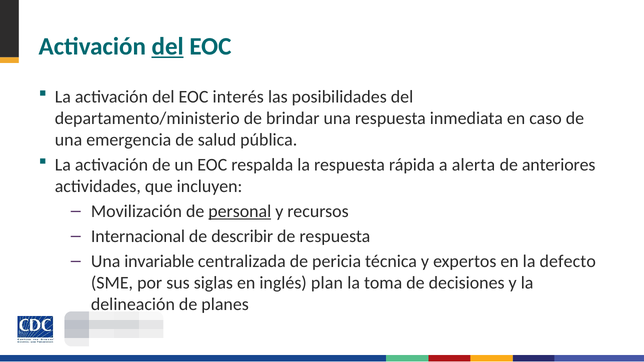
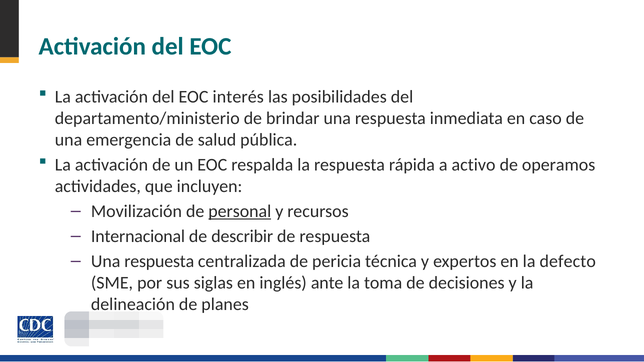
del underline: present -> none (168, 47)
alerta: alerta -> activo (474, 165)
anteriores: anteriores -> operamos (559, 165)
invariable: invariable -> respuesta (159, 261)
plan: plan -> ante (327, 283)
